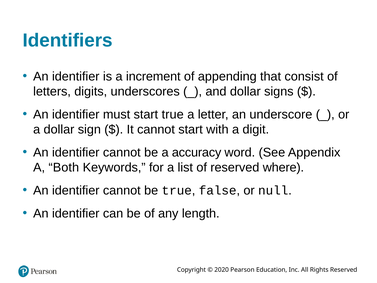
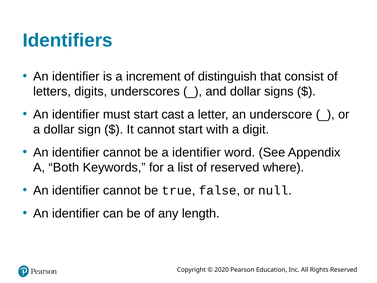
appending: appending -> distinguish (227, 76)
start true: true -> cast (173, 114)
a accuracy: accuracy -> identifier (196, 152)
